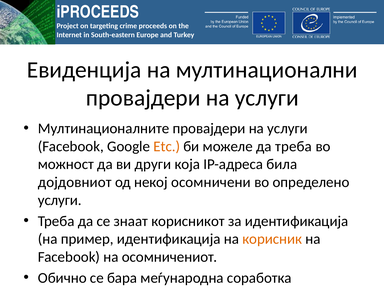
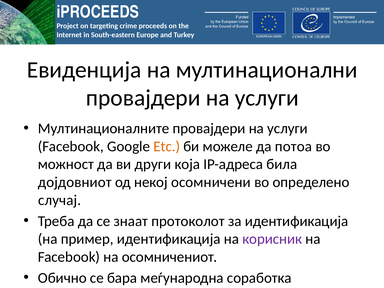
да треба: треба -> потоа (294, 146)
услуги: услуги -> случај (60, 200)
корисникот: корисникот -> протоколот (188, 221)
корисник colour: orange -> purple (272, 239)
